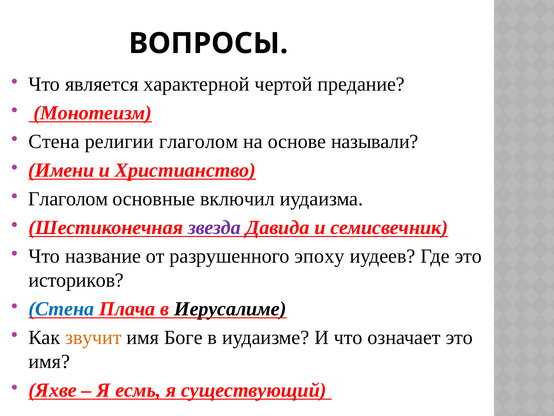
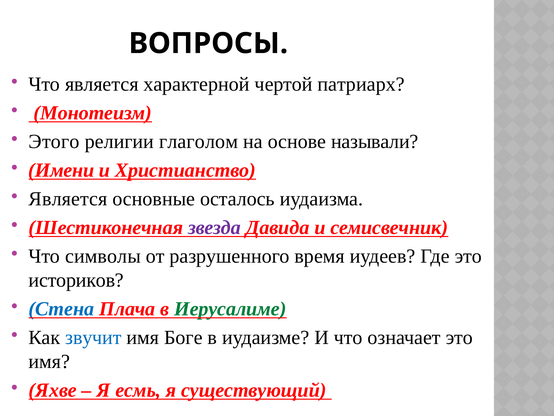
предание: предание -> патриарх (361, 84)
Стена: Стена -> Этого (54, 141)
Глаголом: Глаголом -> Является (68, 199)
включил: включил -> осталось (237, 199)
название: название -> символы (103, 256)
эпоху: эпоху -> время (320, 256)
Иерусалиме colour: black -> green (230, 309)
звучит colour: orange -> blue (93, 337)
